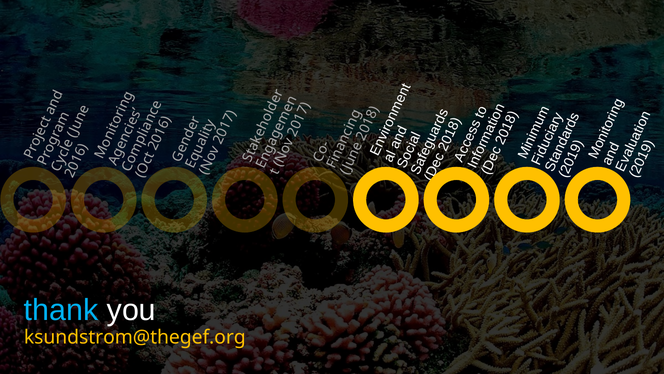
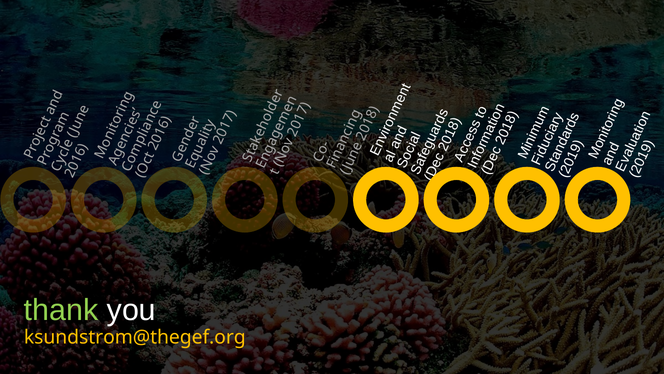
thank colour: light blue -> light green (61, 310)
